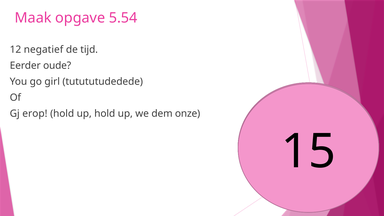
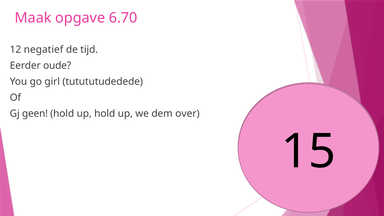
5.54: 5.54 -> 6.70 (123, 18)
erop: erop -> geen (35, 114)
onze: onze -> over (187, 114)
